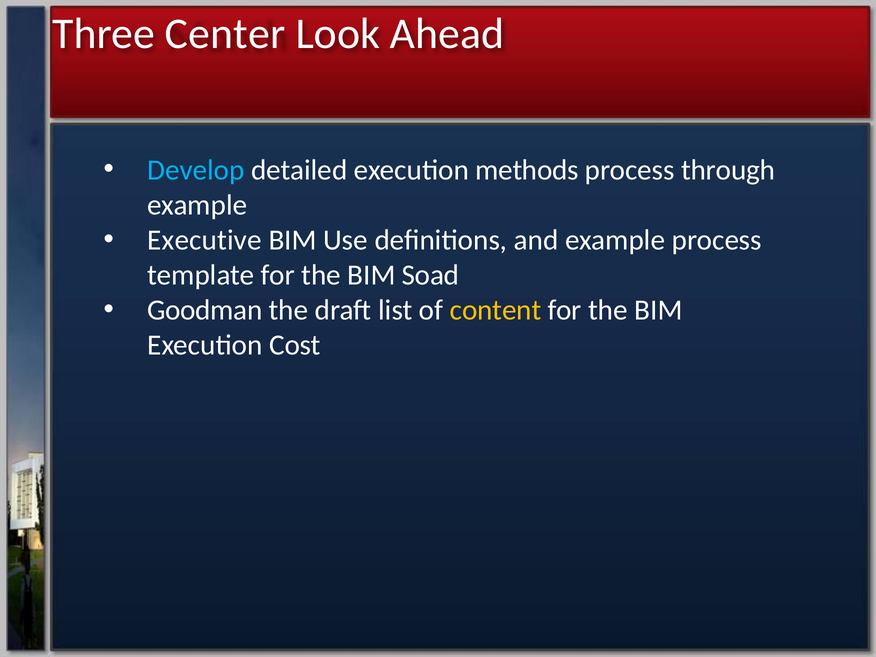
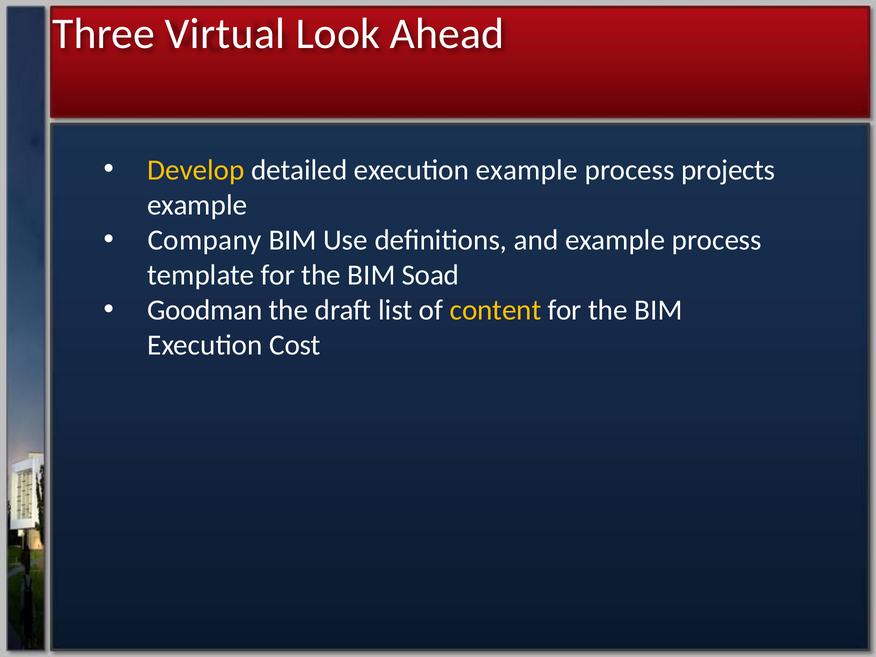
Center: Center -> Virtual (225, 34)
Develop colour: light blue -> yellow (196, 170)
execution methods: methods -> example (527, 170)
through: through -> projects (728, 170)
Executive: Executive -> Company (204, 240)
